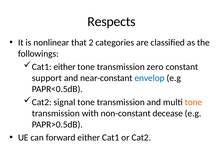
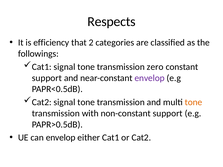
nonlinear: nonlinear -> efficiency (51, 43)
Cat1 either: either -> signal (64, 67)
envelop colour: blue -> purple (150, 78)
non-constant decease: decease -> support (168, 114)
can forward: forward -> envelop (61, 138)
